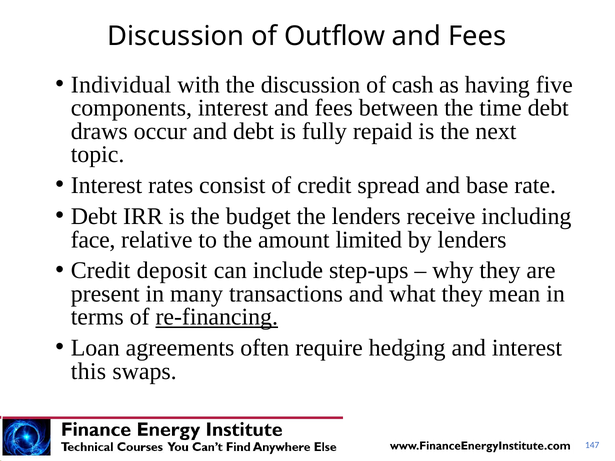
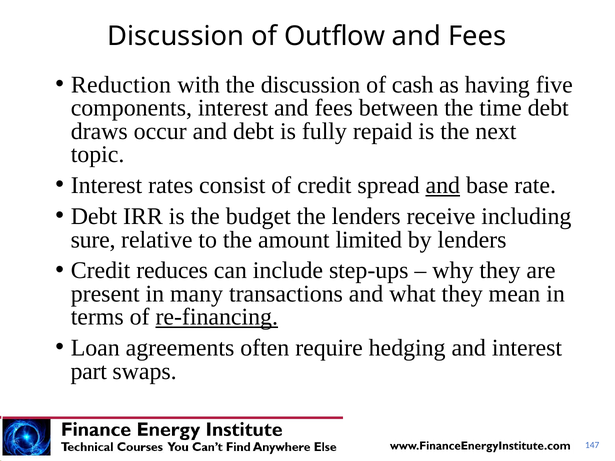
Individual: Individual -> Reduction (121, 85)
and underline: none -> present (443, 186)
face: face -> sure (93, 240)
deposit: deposit -> reduces (172, 271)
this: this -> part (89, 371)
